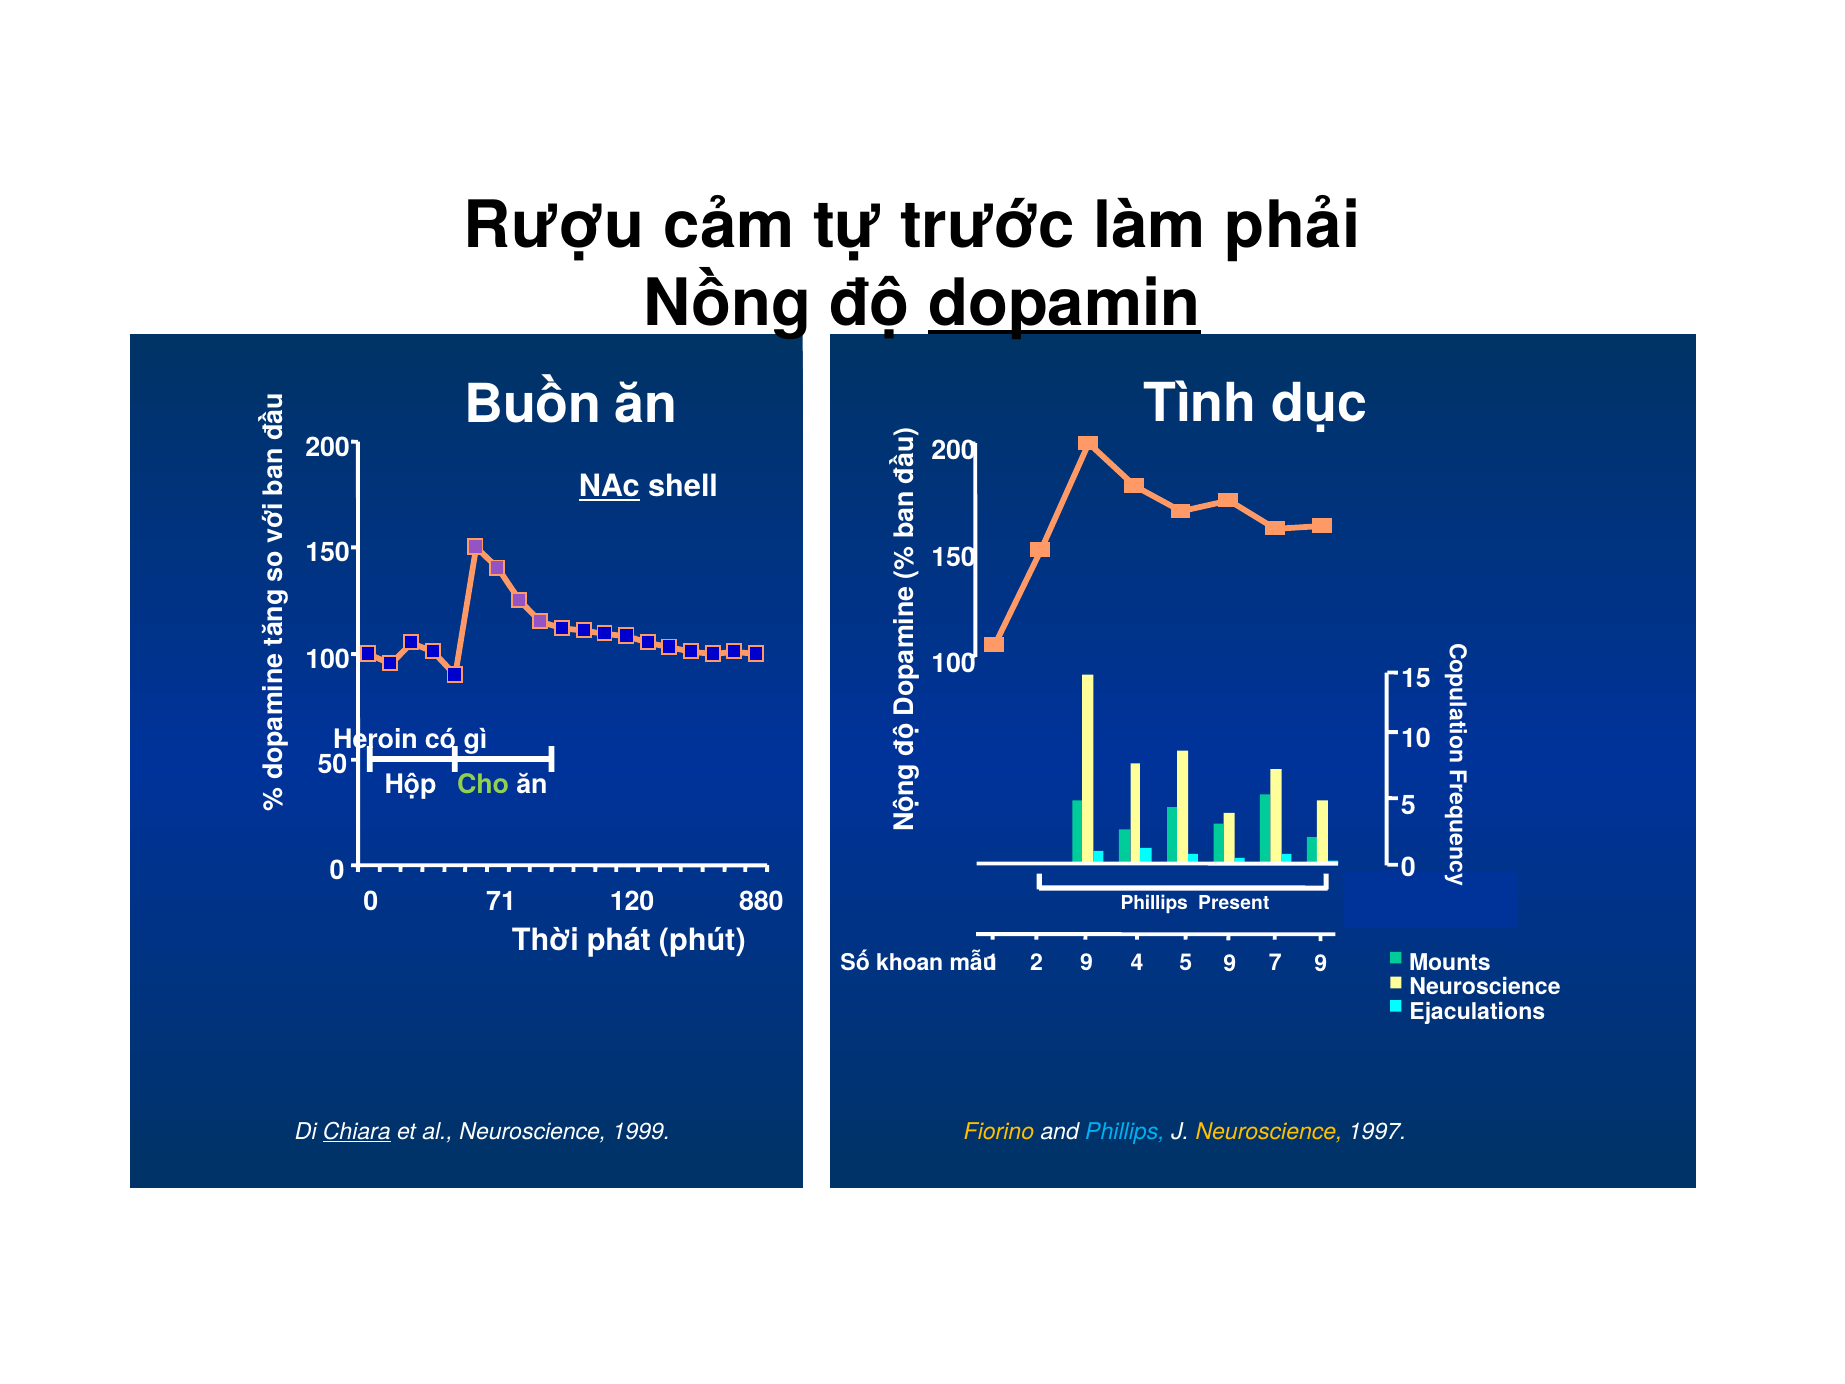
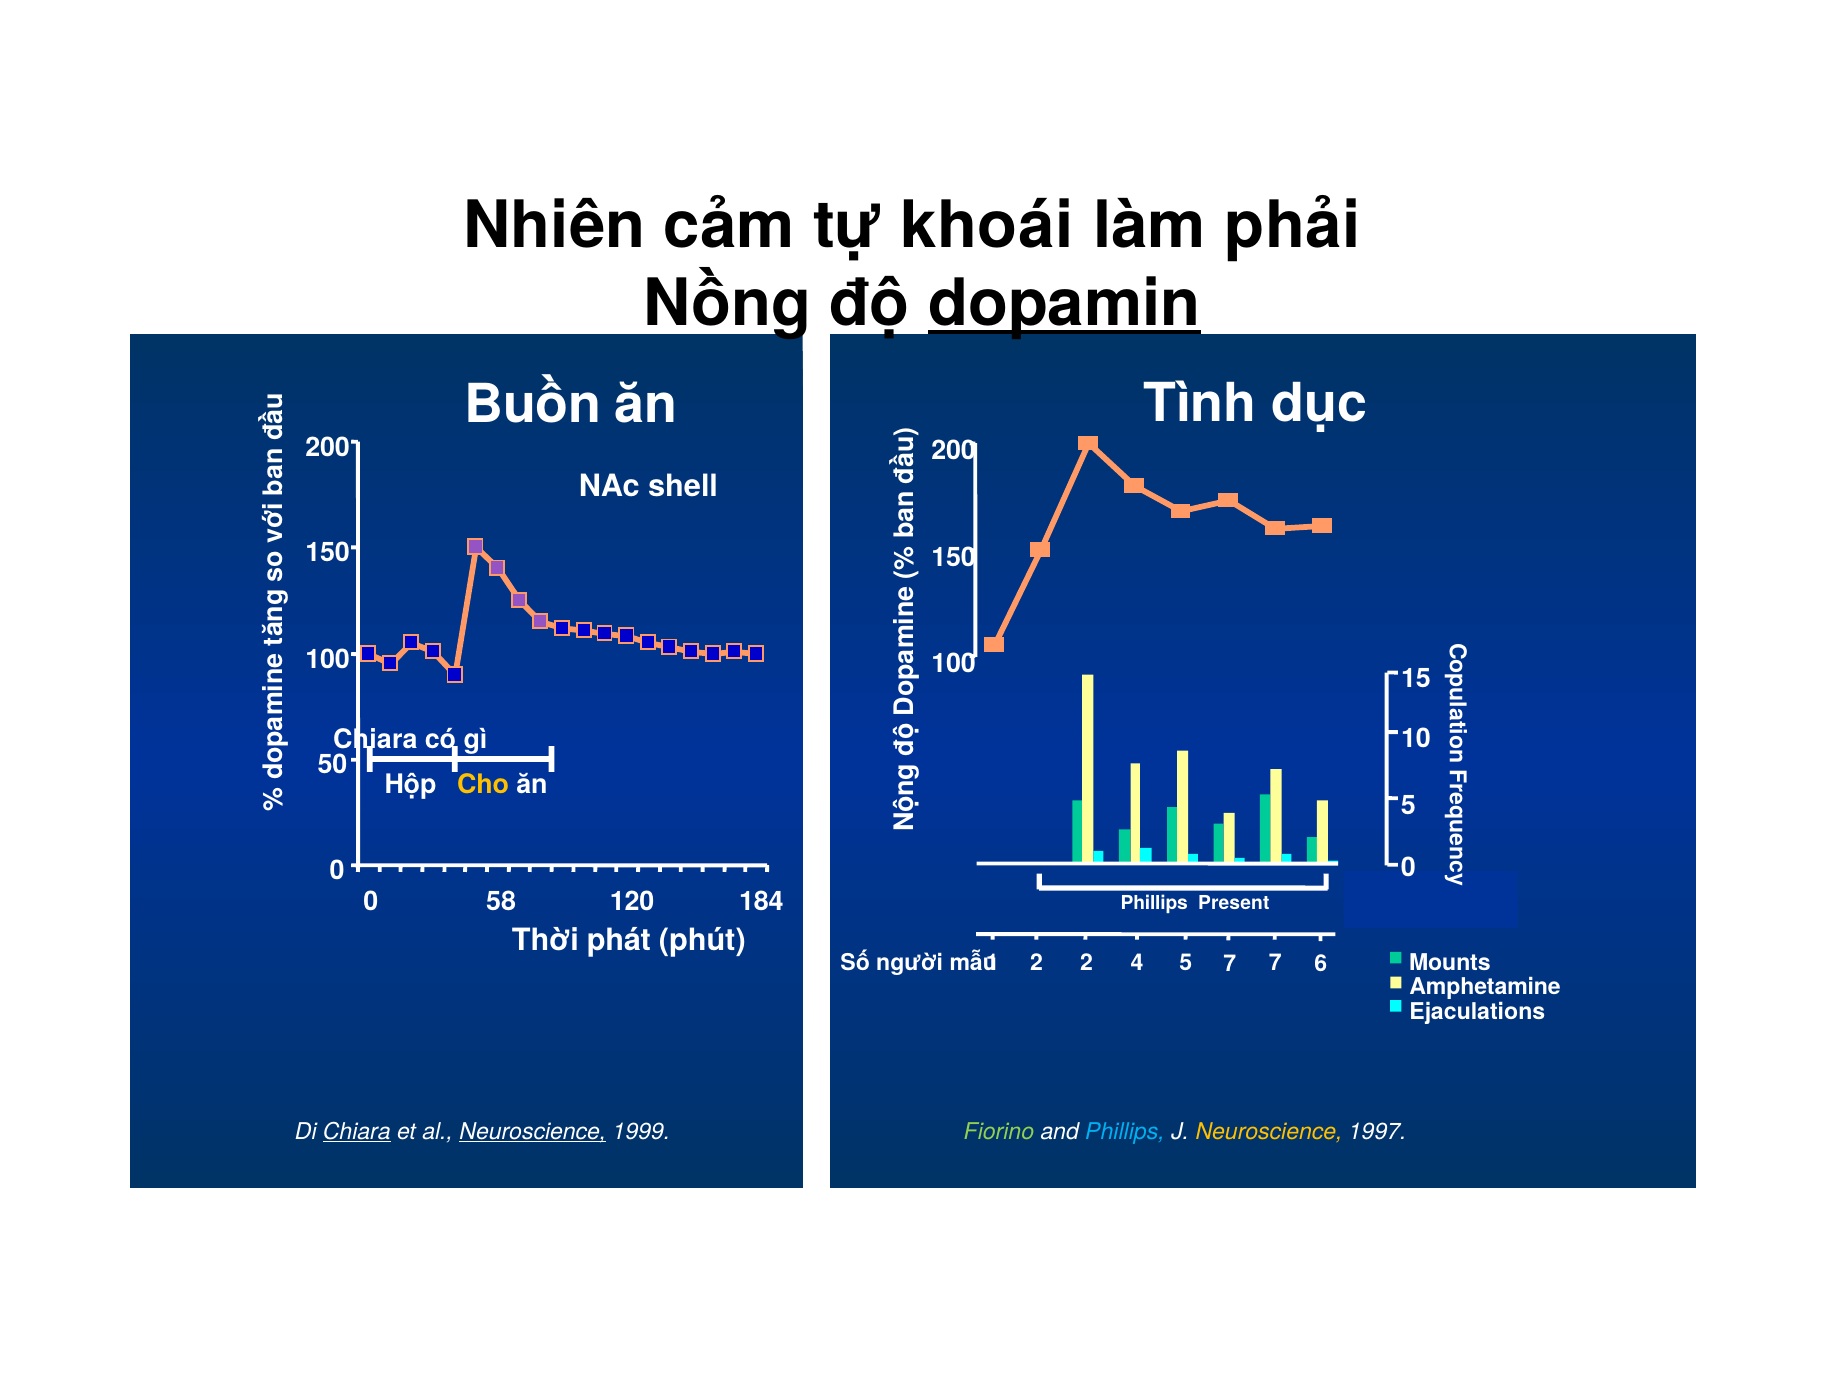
Rượu: Rượu -> Nhiên (555, 226)
trước: trước -> khoái (987, 226)
NAc underline: present -> none (609, 487)
Heroin: Heroin -> Chiara (375, 739)
Cho colour: light green -> yellow (483, 784)
71: 71 -> 58 (501, 902)
880: 880 -> 184 (761, 902)
khoan: khoan -> người (910, 963)
2 9: 9 -> 2 (1087, 963)
5 9: 9 -> 7 (1230, 963)
7 9: 9 -> 6 (1321, 964)
Neuroscience: Neuroscience -> Amphetamine (1485, 987)
Neuroscience underline: none -> present (533, 1131)
Fiorino colour: yellow -> light green (999, 1131)
